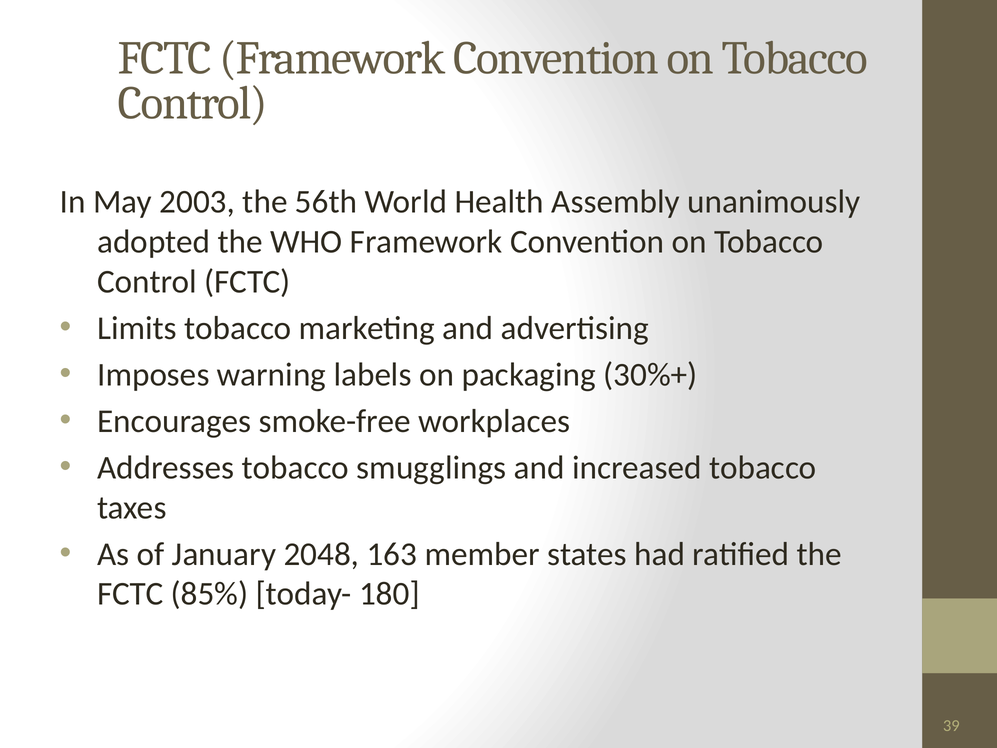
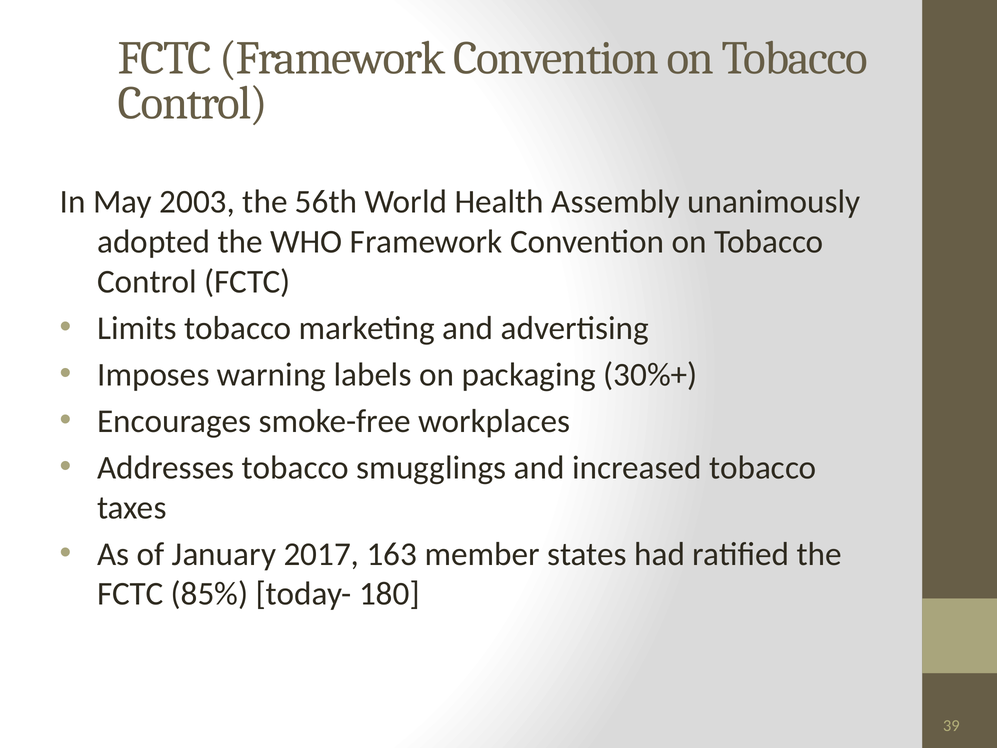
2048: 2048 -> 2017 (321, 554)
